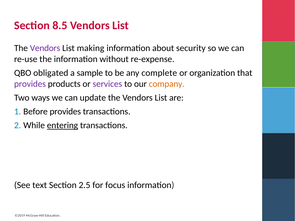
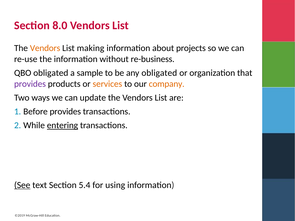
8.5: 8.5 -> 8.0 (60, 25)
Vendors colour: purple -> orange (45, 48)
security: security -> projects (191, 48)
re-expense: re-expense -> re-business (153, 59)
any complete: complete -> obligated (159, 73)
services colour: purple -> orange (107, 84)
See underline: none -> present (22, 185)
2.5: 2.5 -> 5.4 (84, 185)
focus: focus -> using (115, 185)
